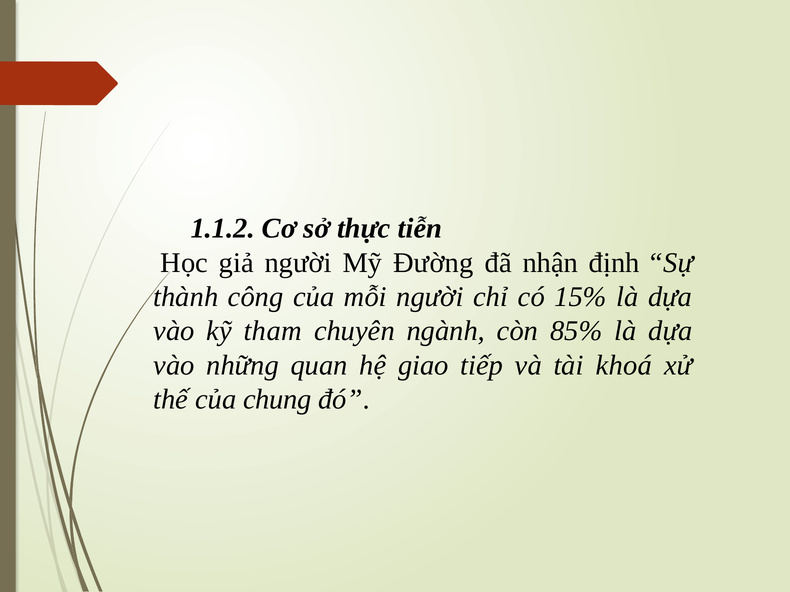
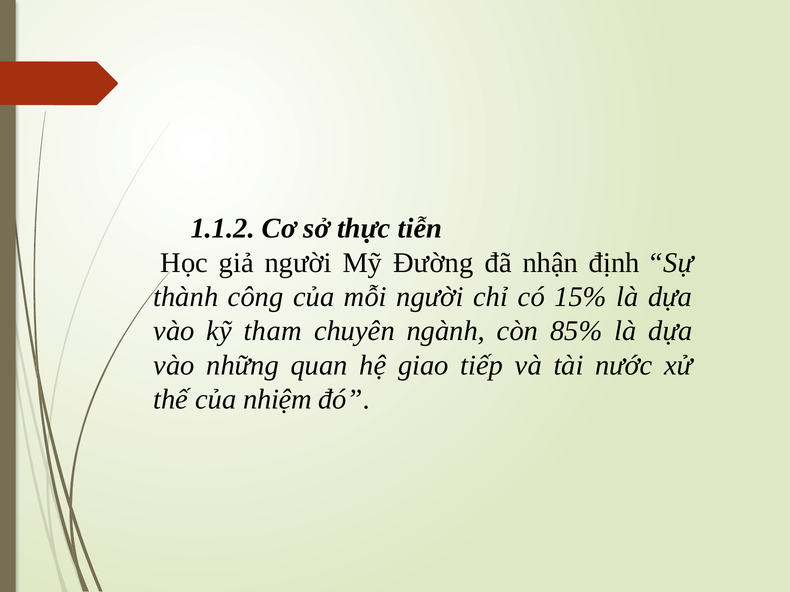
khoá: khoá -> nước (624, 365)
chung: chung -> nhiệm (277, 400)
